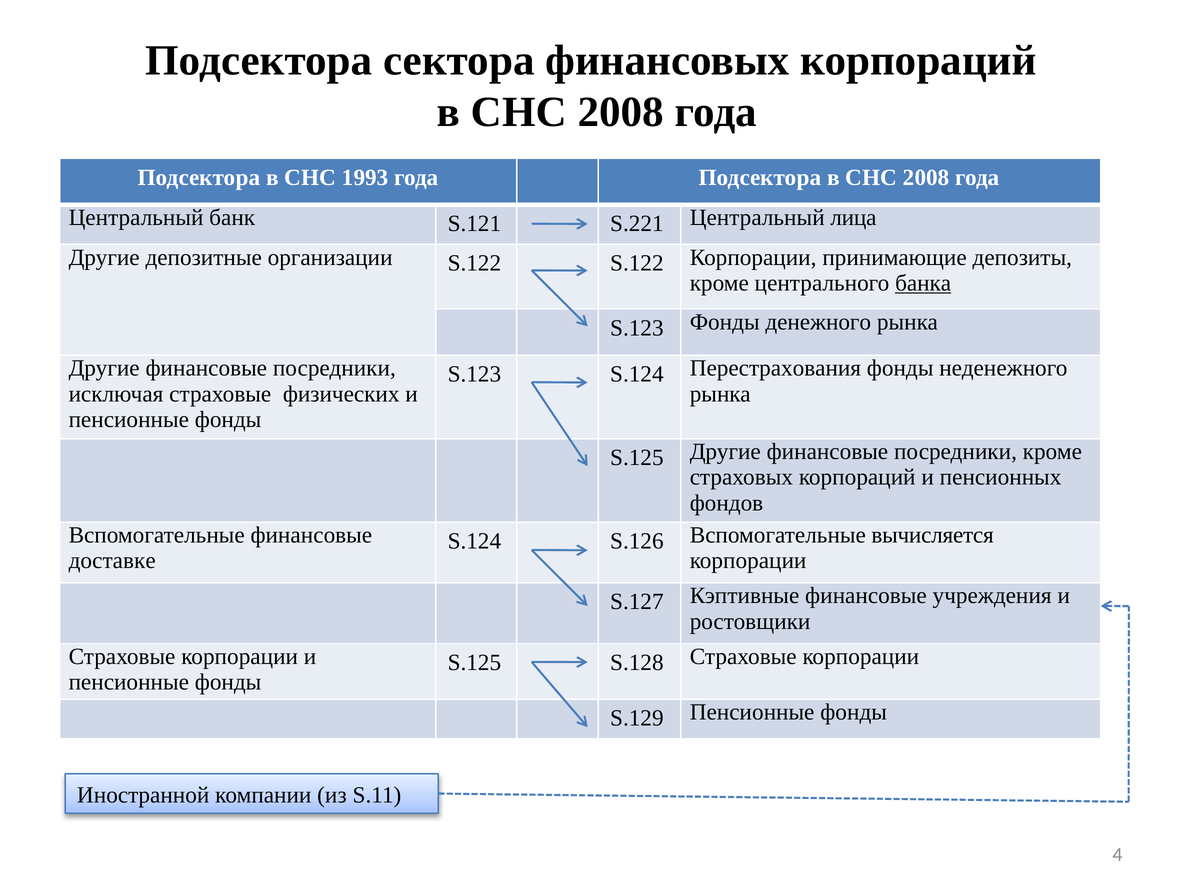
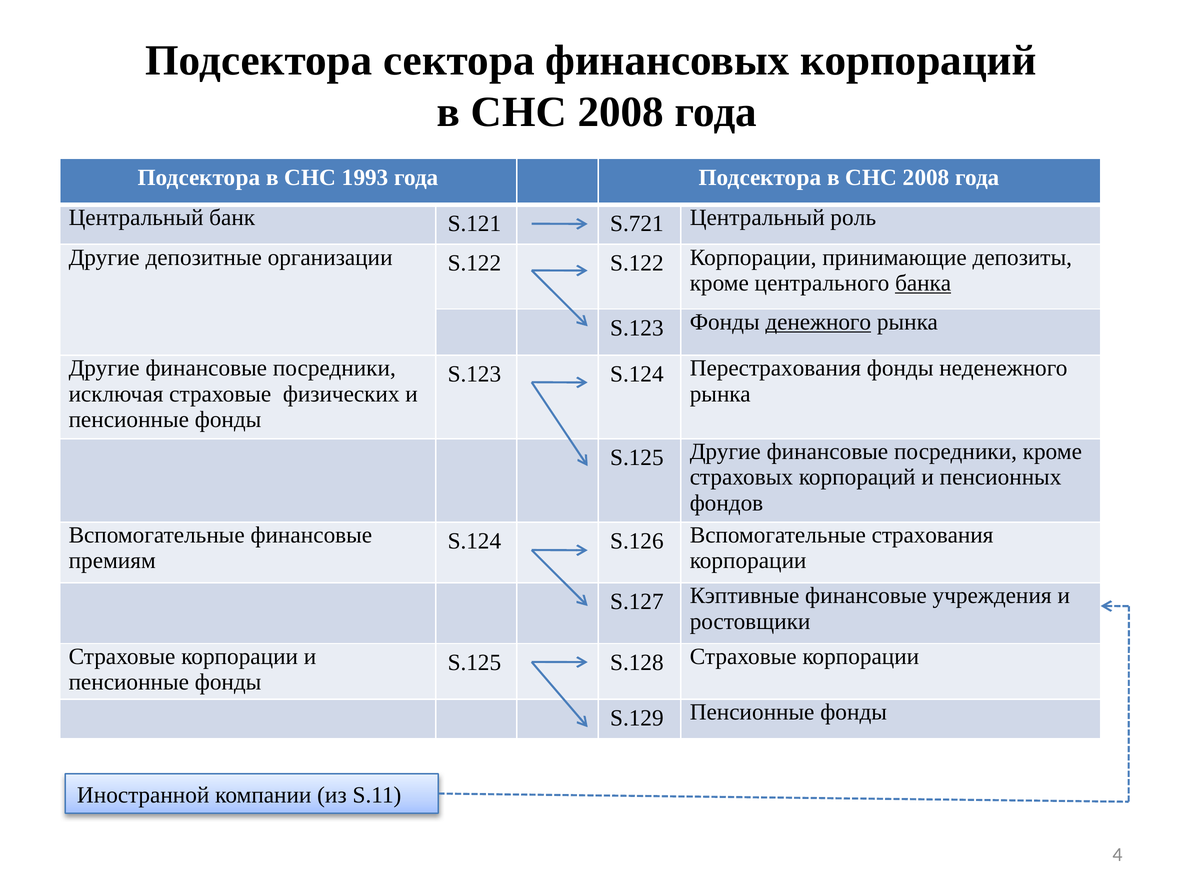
S.221: S.221 -> S.721 (637, 224)
лица: лица -> роль (853, 218)
денежного underline: none -> present (818, 322)
вычисляется: вычисляется -> страхования (933, 535)
доставке: доставке -> премиям (112, 561)
